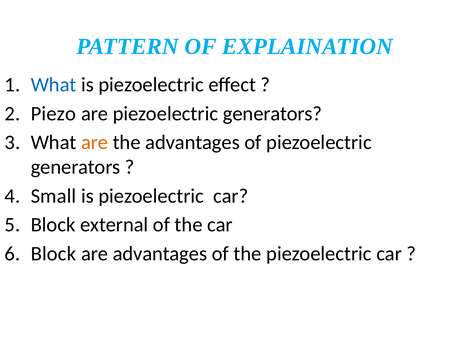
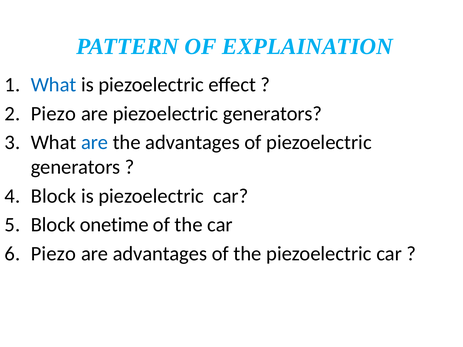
are colour: orange -> blue (95, 143)
Small: Small -> Block (53, 196)
external: external -> onetime (114, 225)
Block: Block -> Piezo (53, 254)
